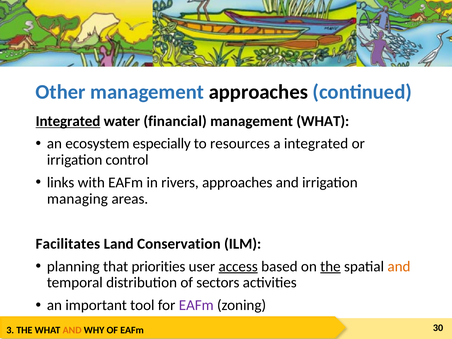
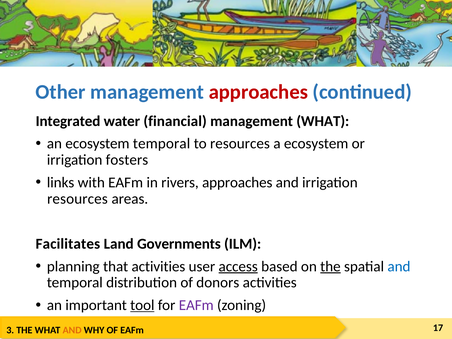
approaches colour: black -> red (258, 92)
Integrated underline: present -> none (68, 121)
ecosystem especially: especially -> temporal (162, 144)
a integrated: integrated -> ecosystem (316, 144)
control: control -> fosters (127, 160)
managing: managing -> resources (77, 199)
Conservation: Conservation -> Governments (179, 244)
that priorities: priorities -> activities (158, 266)
and colour: orange -> blue (399, 266)
sectors: sectors -> donors (218, 283)
tool underline: none -> present (142, 305)
30: 30 -> 17 (438, 328)
